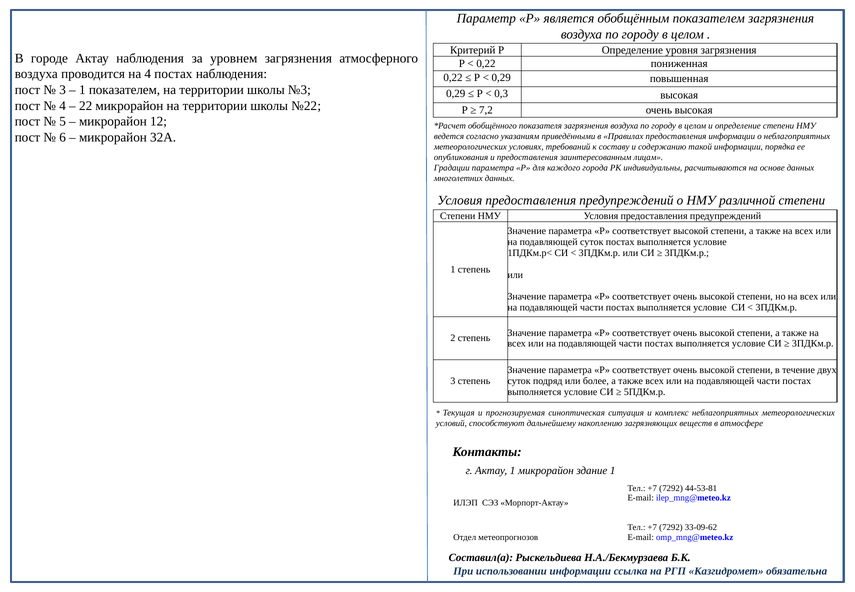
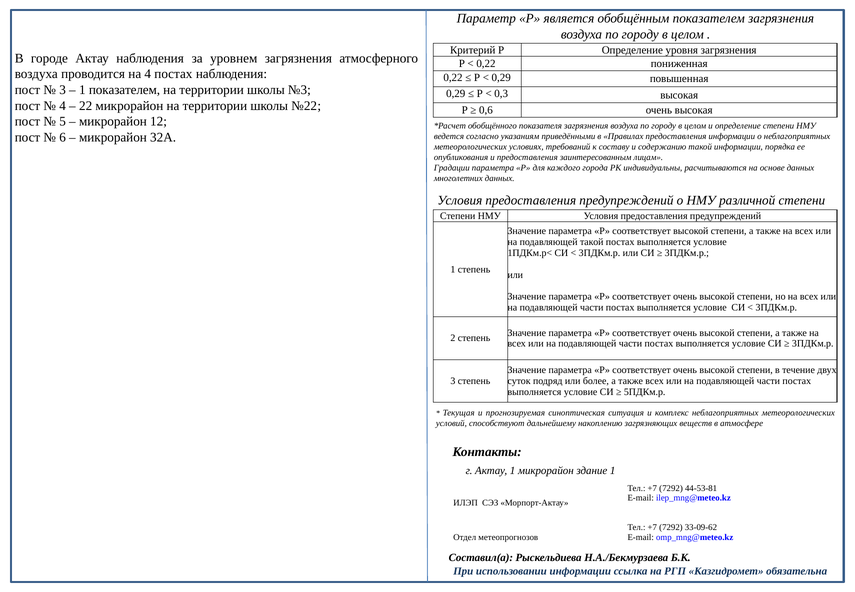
7,2: 7,2 -> 0,6 (486, 110)
подавляющей суток: суток -> такой (592, 242)
